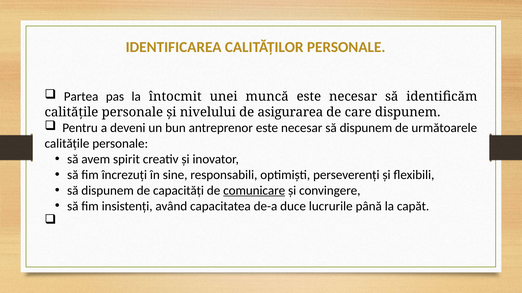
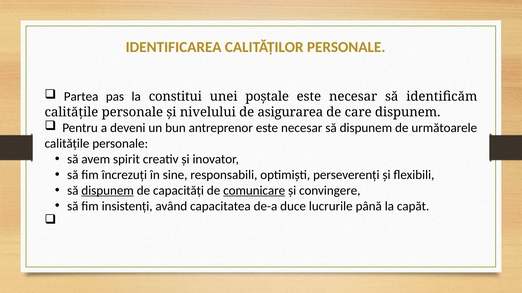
întocmit: întocmit -> constitui (175, 97)
muncă: muncă -> poștale (267, 97)
dispunem underline: none -> present (108, 191)
